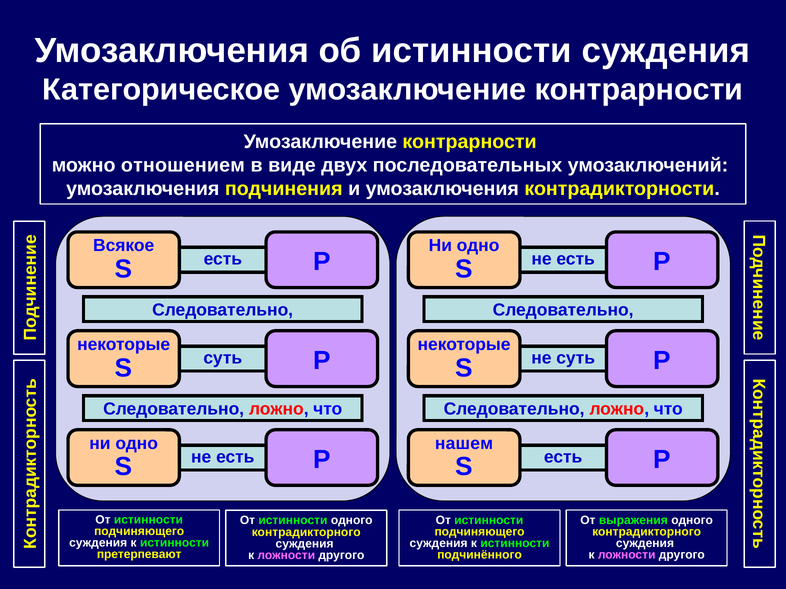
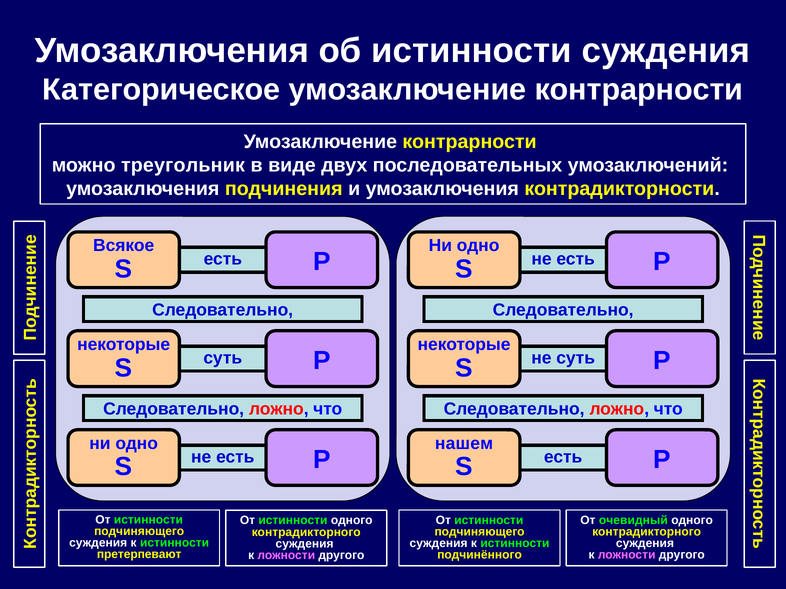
отношением: отношением -> треугольник (183, 165)
выражения: выражения -> очевидный (633, 521)
